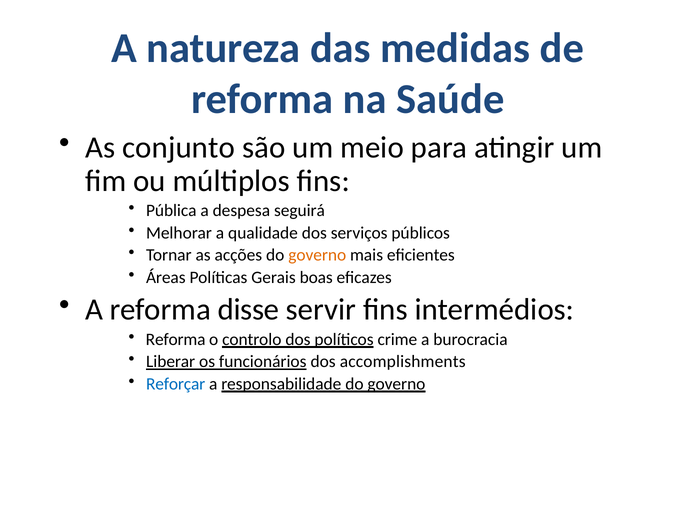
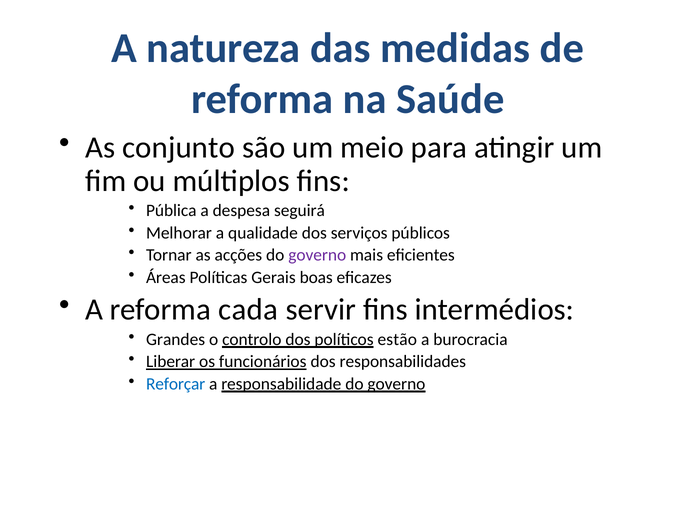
governo colour: orange -> purple (317, 255)
disse: disse -> cada (248, 310)
Reforma: Reforma -> Grandes (176, 339)
crime: crime -> estão (397, 339)
accomplishments: accomplishments -> responsabilidades (403, 362)
